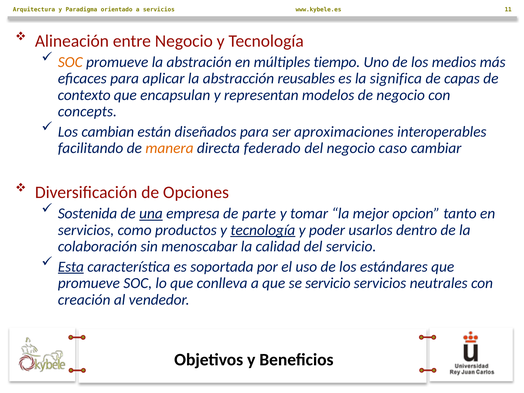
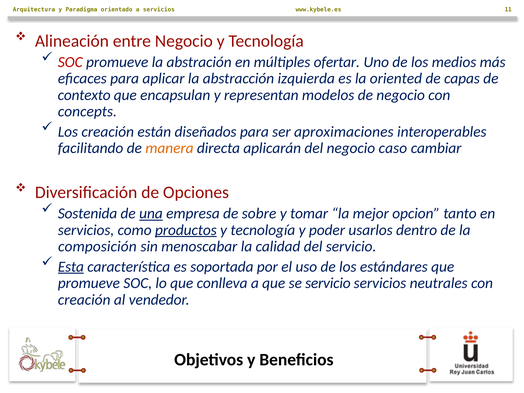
SOC colour: orange -> red (70, 62)
tiempo: tiempo -> ofertar (337, 62)
reusables: reusables -> izquierda (306, 79)
significa: significa -> oriented (396, 79)
Los cambian: cambian -> creación (108, 132)
federado: federado -> aplicarán (272, 148)
parte: parte -> sobre (259, 213)
productos underline: none -> present (186, 230)
tecnología underline: present -> none (263, 230)
colaboración: colaboración -> composición (97, 246)
